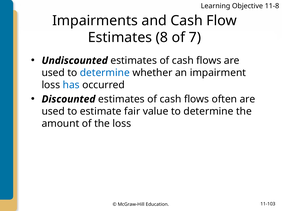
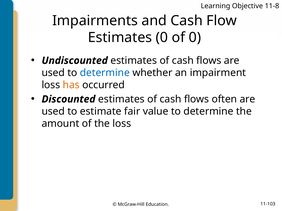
Estimates 8: 8 -> 0 (162, 38)
of 7: 7 -> 0 (195, 38)
has colour: blue -> orange (71, 85)
